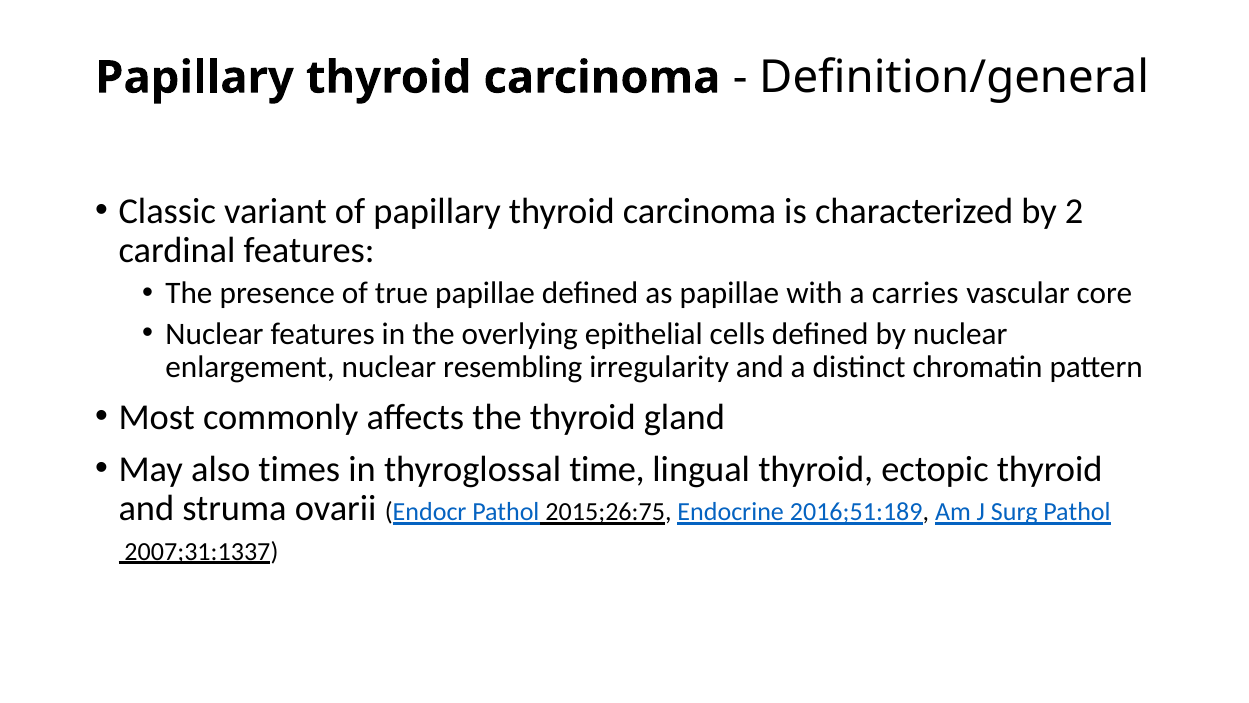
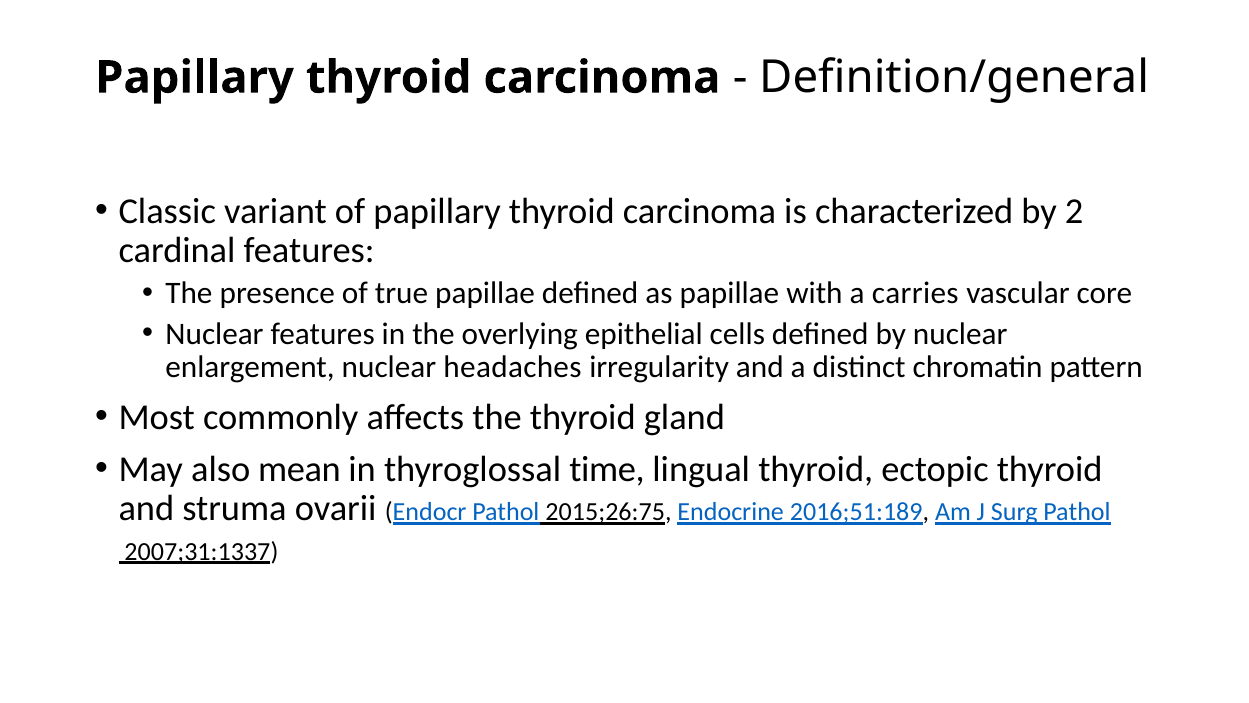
resembling: resembling -> headaches (513, 367)
times: times -> mean (299, 469)
